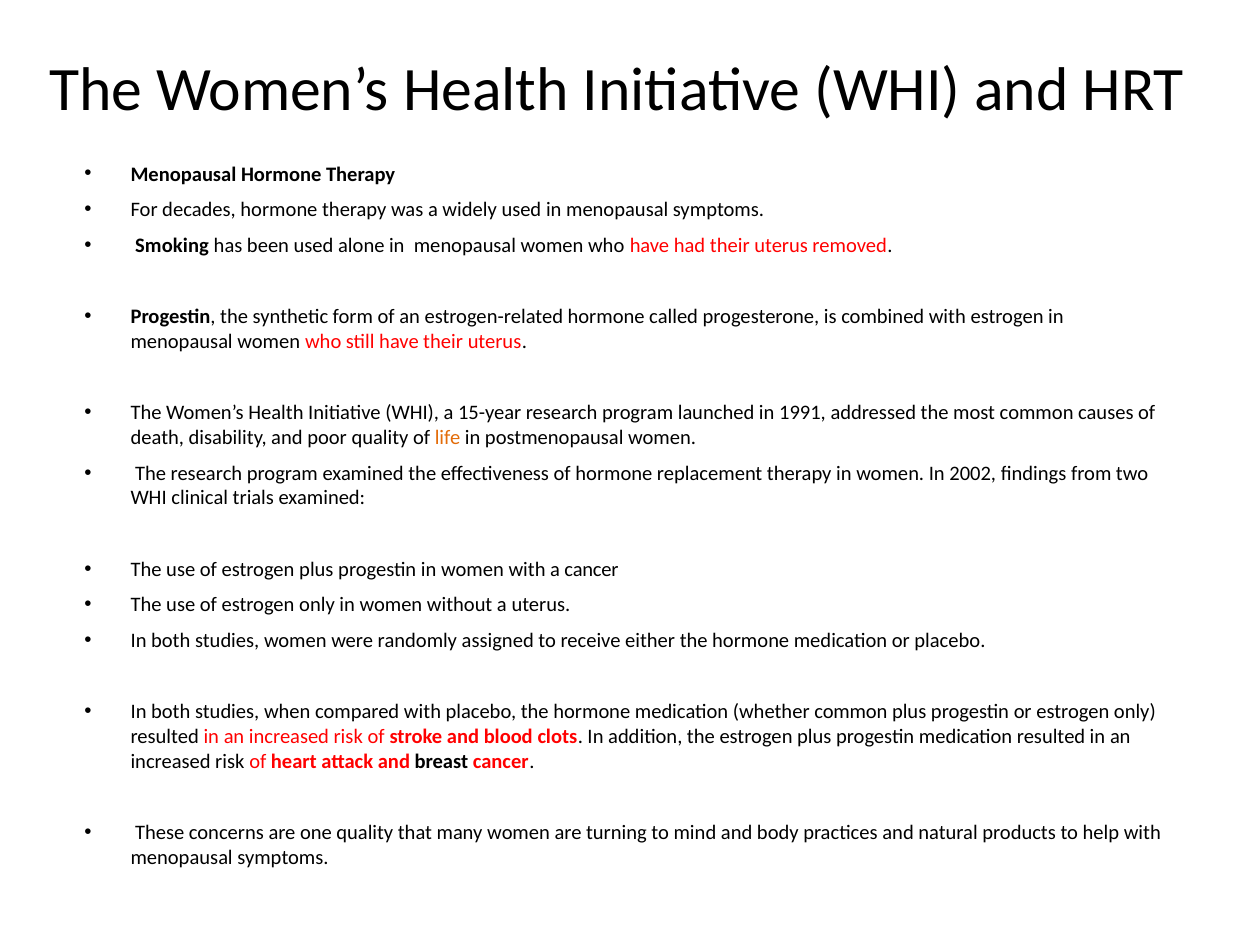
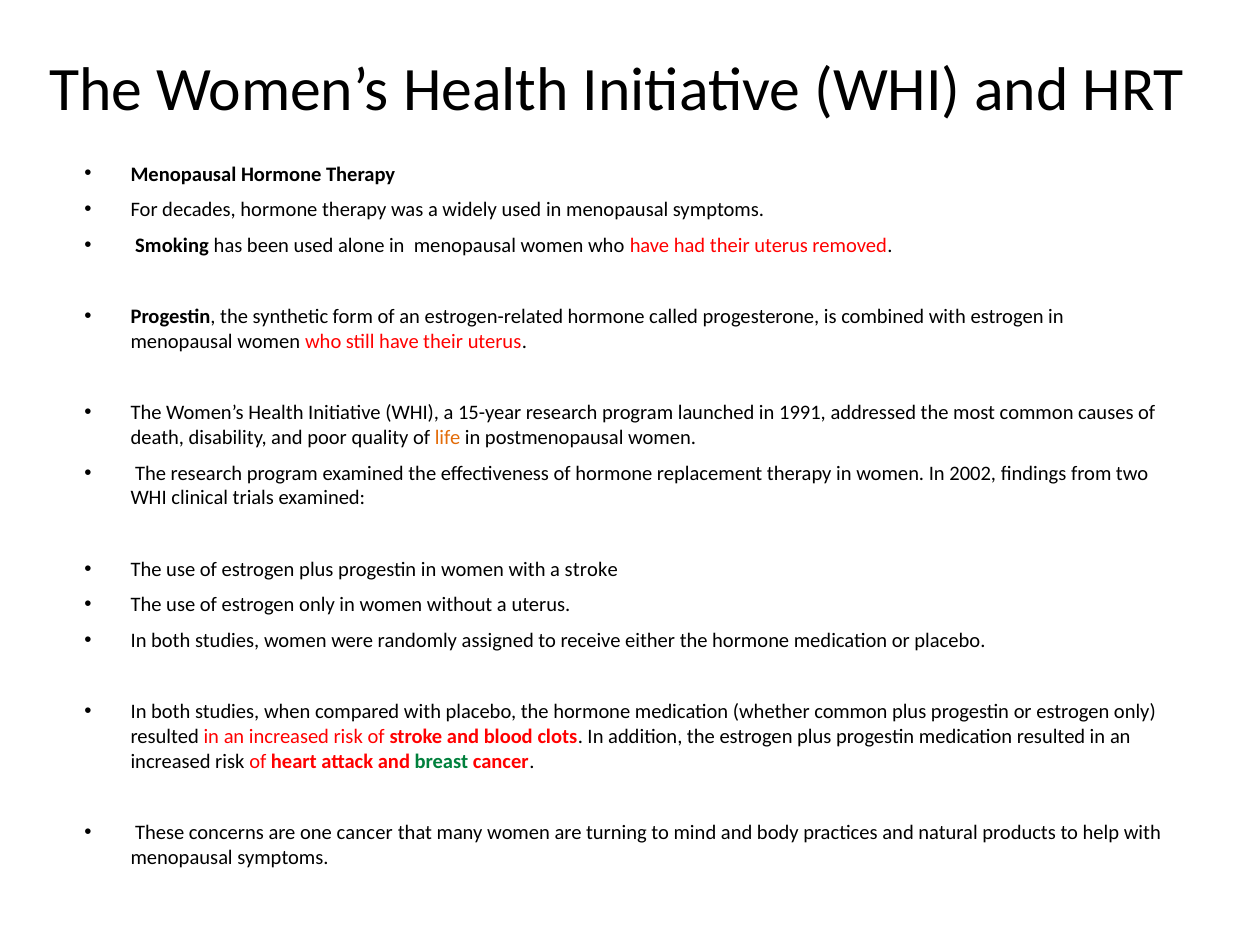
a cancer: cancer -> stroke (591, 569)
breast colour: black -> green (441, 761)
one quality: quality -> cancer (365, 832)
